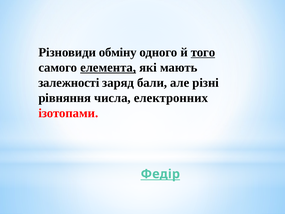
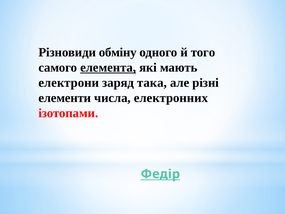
того underline: present -> none (203, 52)
залежності: залежності -> електрони (69, 83)
бали: бали -> така (152, 83)
рівняння: рівняння -> елементи (65, 98)
